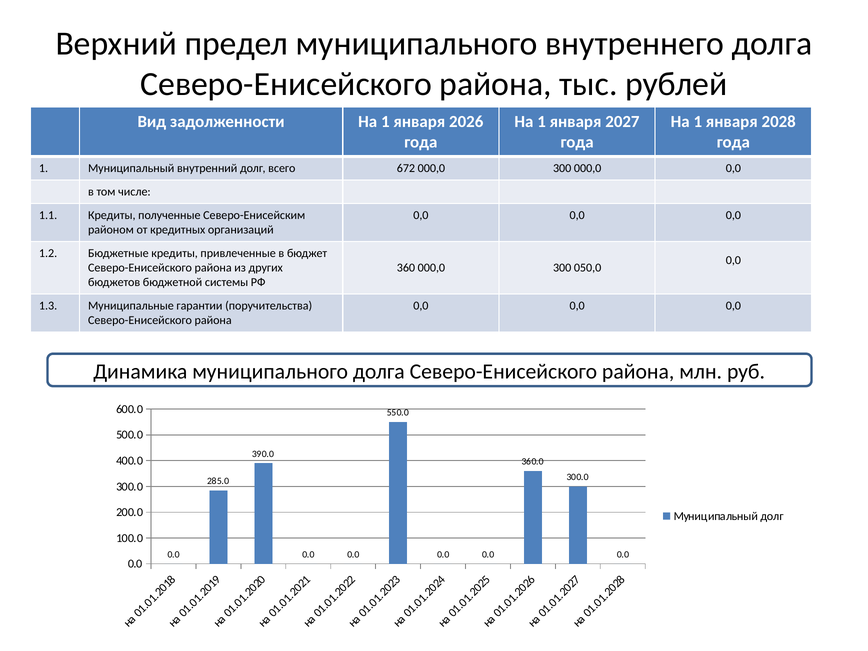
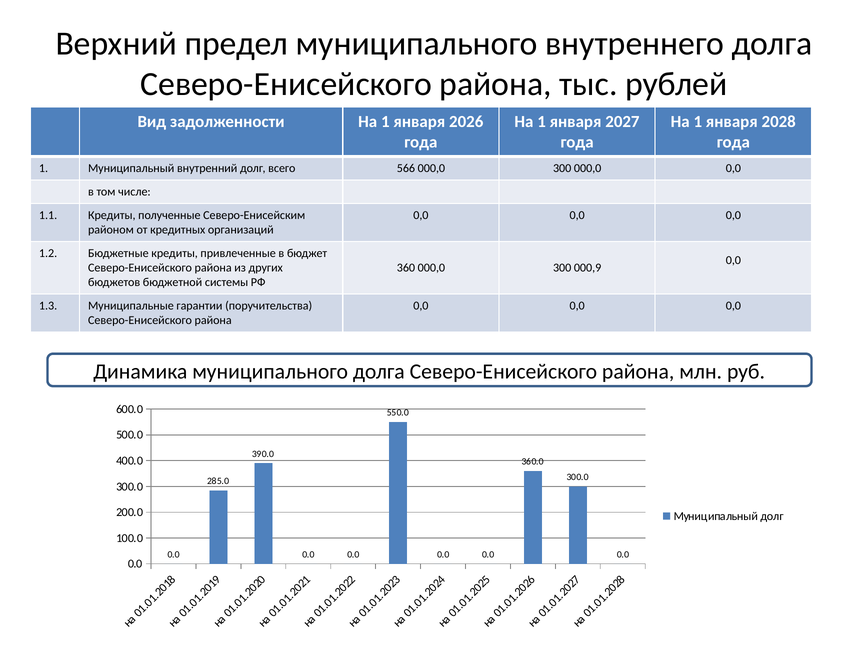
672: 672 -> 566 (406, 168)
050,0: 050,0 -> 000,9 (588, 268)
